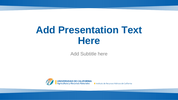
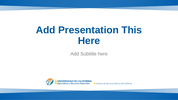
Text: Text -> This (132, 30)
